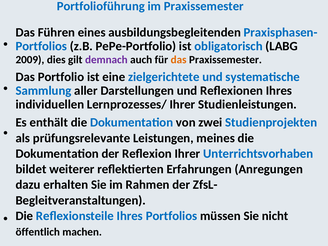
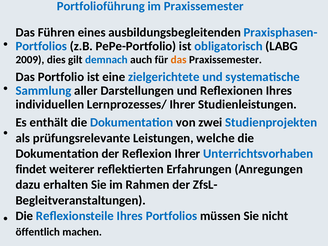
demnach colour: purple -> blue (106, 60)
meines: meines -> welche (216, 138)
bildet: bildet -> findet (31, 169)
